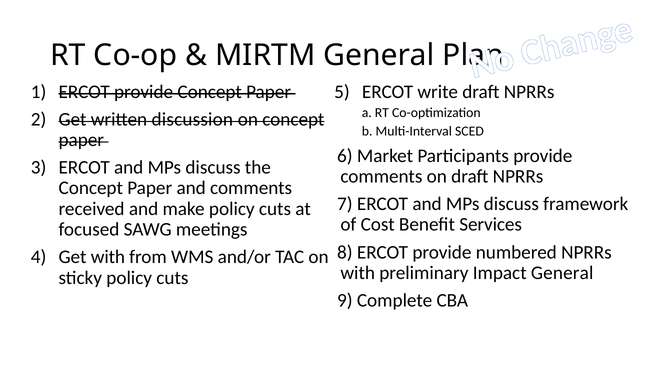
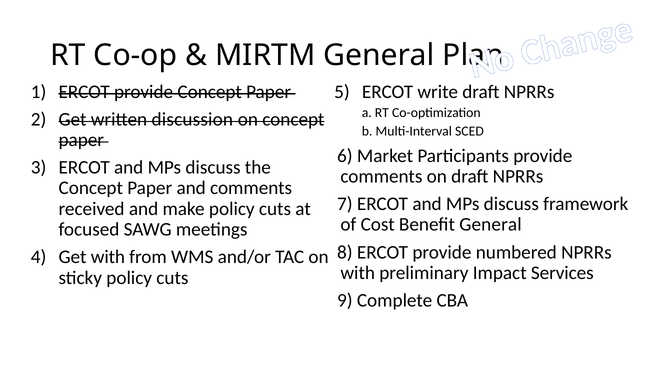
Benefit Services: Services -> General (491, 225)
Impact General: General -> Services (562, 273)
